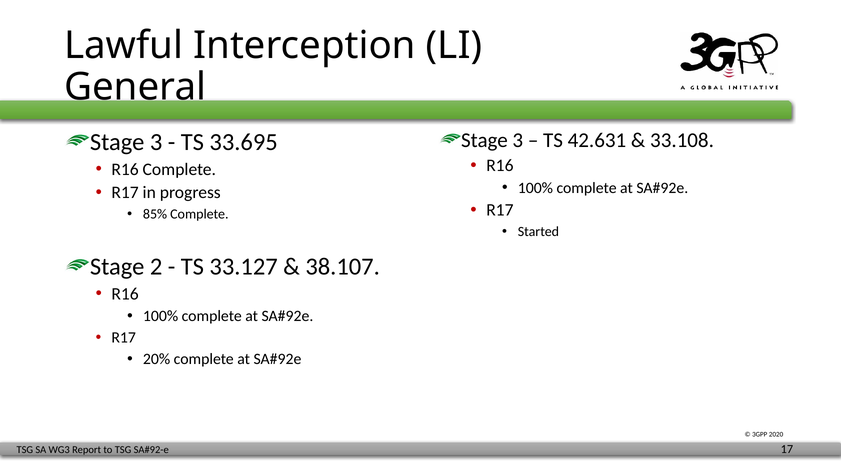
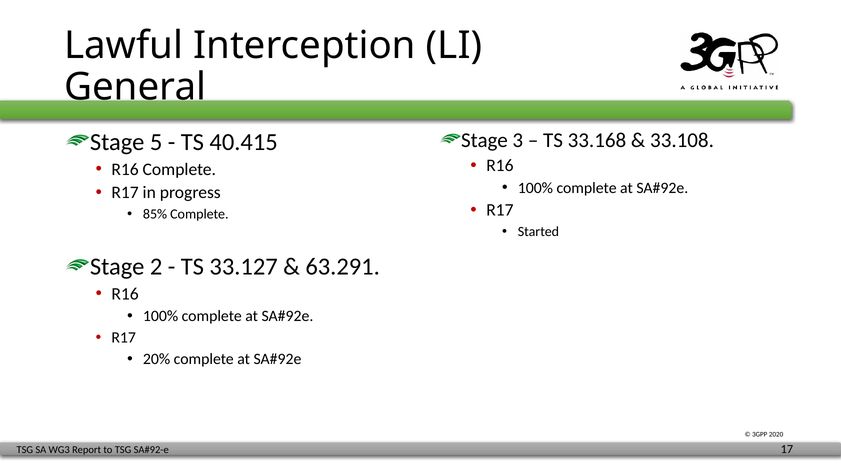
42.631: 42.631 -> 33.168 (597, 140)
3: 3 -> 5 (156, 142)
33.695: 33.695 -> 40.415 (244, 142)
38.107: 38.107 -> 63.291 (343, 267)
